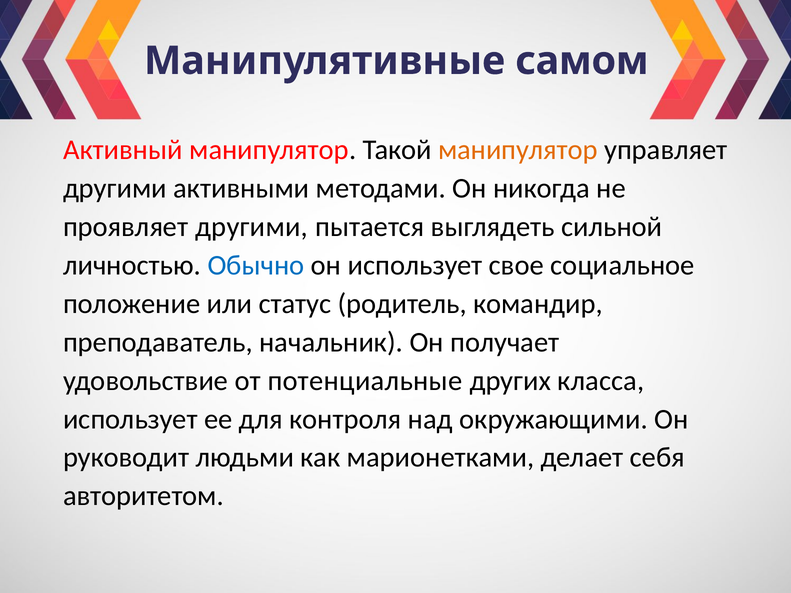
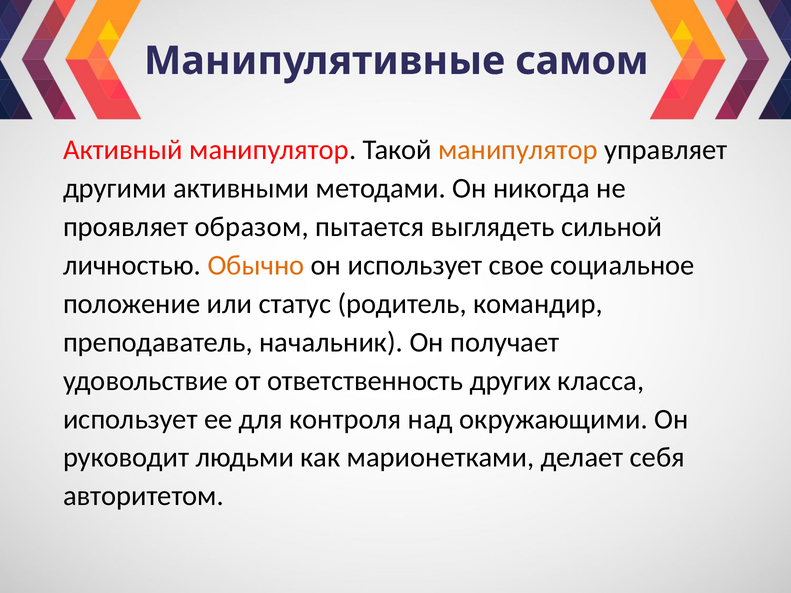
проявляет другими: другими -> образом (252, 227)
Обычно colour: blue -> orange (256, 265)
потенциальные: потенциальные -> ответственность (365, 381)
